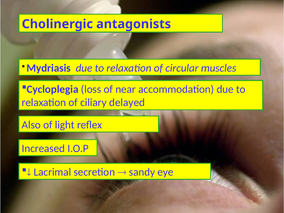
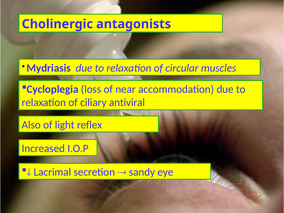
delayed: delayed -> antiviral (127, 103)
